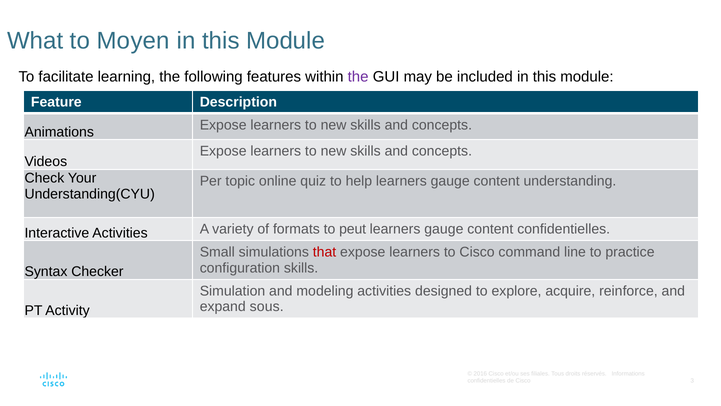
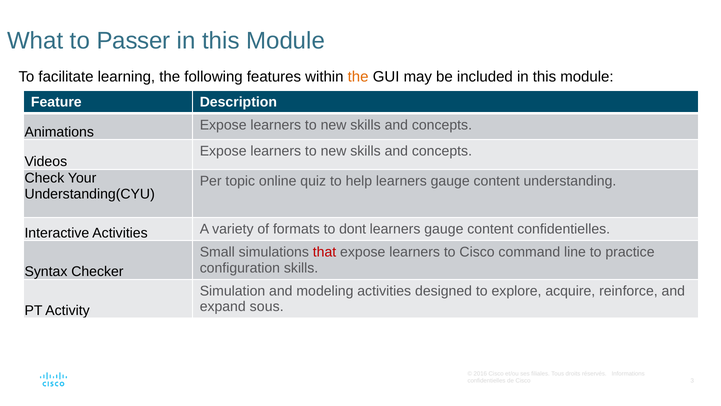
Moyen: Moyen -> Passer (133, 41)
the colour: purple -> orange (358, 77)
peut: peut -> dont (353, 229)
